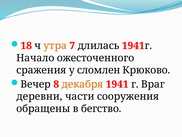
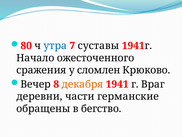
18: 18 -> 80 (26, 46)
утра colour: orange -> blue (55, 46)
длилась: длилась -> суставы (98, 46)
сооружения: сооружения -> германские (128, 96)
